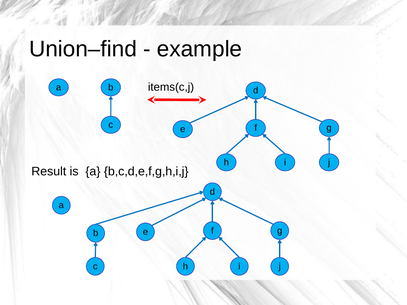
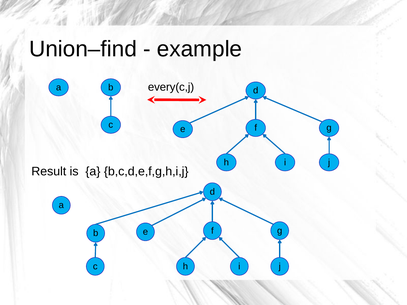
items(c,j: items(c,j -> every(c,j (171, 87)
